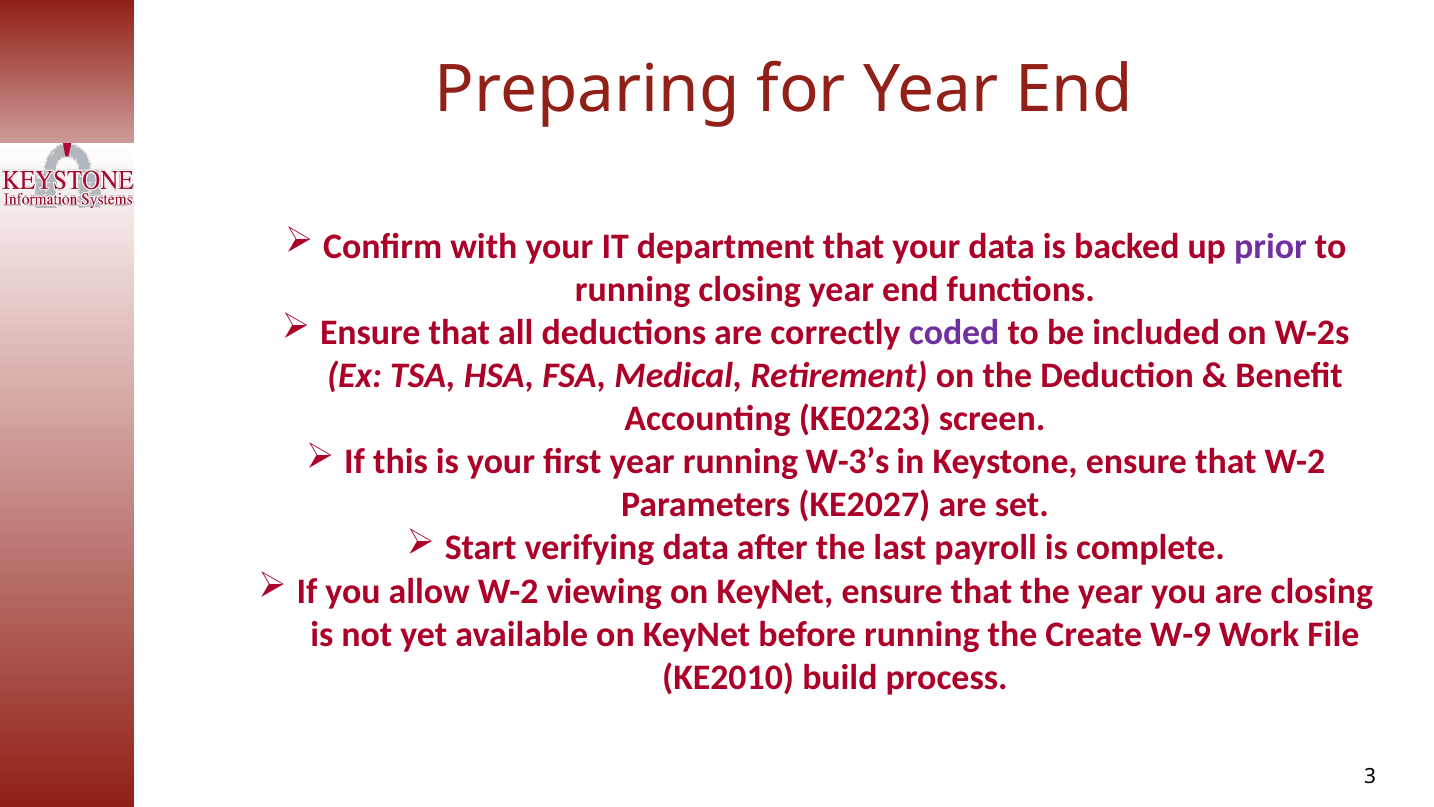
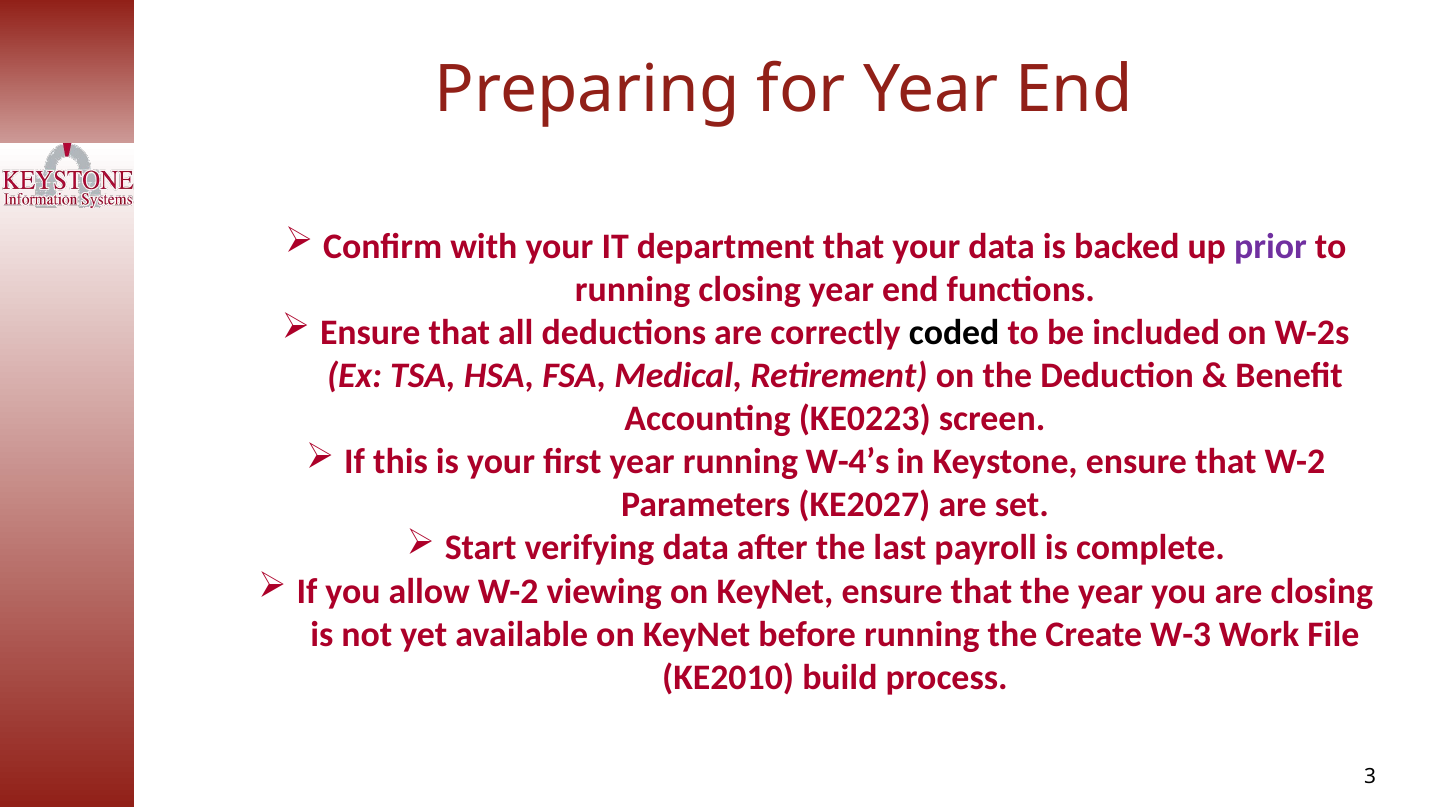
coded colour: purple -> black (954, 333)
W-3’s: W-3’s -> W-4’s (847, 462)
W-9: W-9 -> W-3 (1181, 634)
